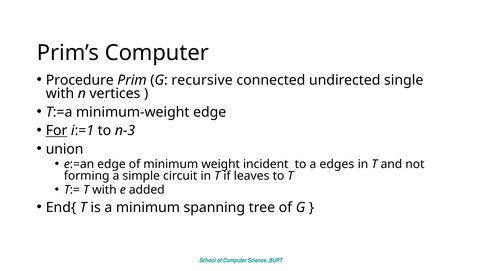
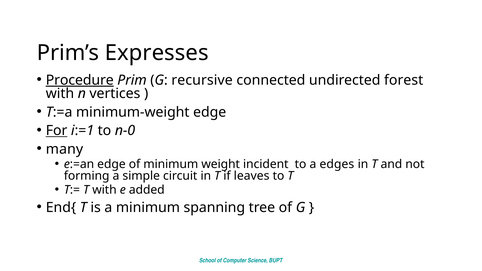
Prim’s Computer: Computer -> Expresses (157, 53)
Procedure underline: none -> present (80, 80)
single: single -> forest (404, 80)
n-3: n-3 -> n-0 (125, 131)
union: union -> many (64, 149)
